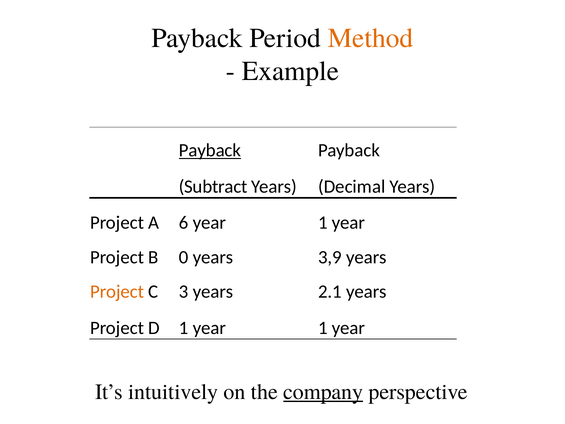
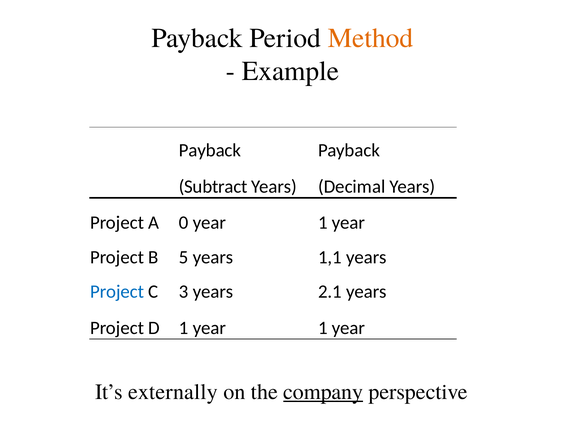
Payback underline: present -> none (210, 150)
6: 6 -> 0 (184, 223)
0: 0 -> 5 (184, 257)
3,9: 3,9 -> 1,1 (330, 257)
Project colour: orange -> blue (117, 291)
intuitively: intuitively -> externally (173, 392)
